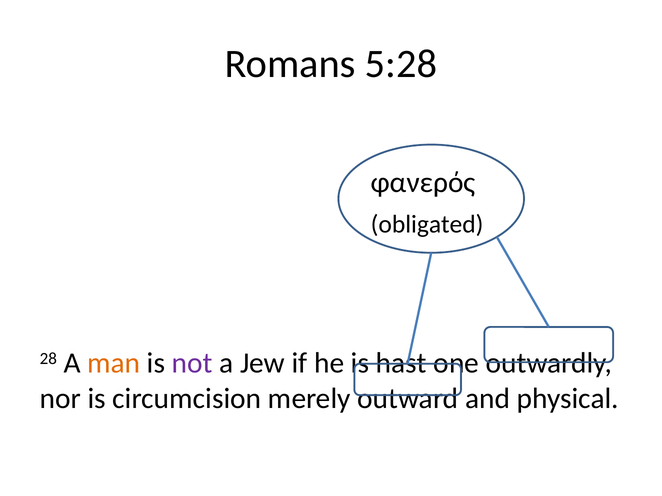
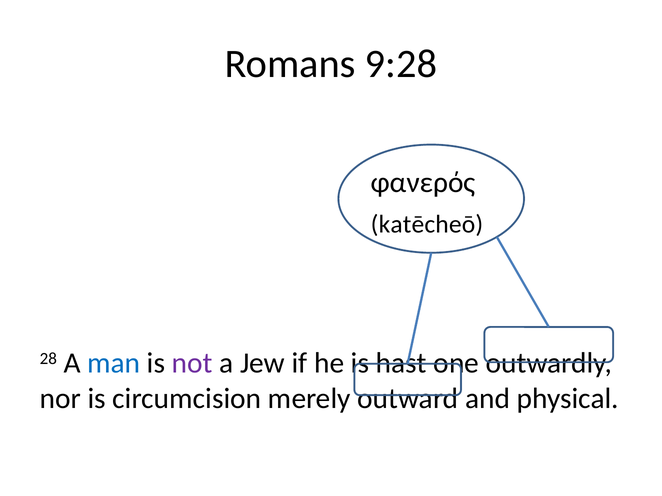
5:28: 5:28 -> 9:28 (401, 64)
obligated: obligated -> katēcheō (427, 225)
man colour: orange -> blue (114, 364)
